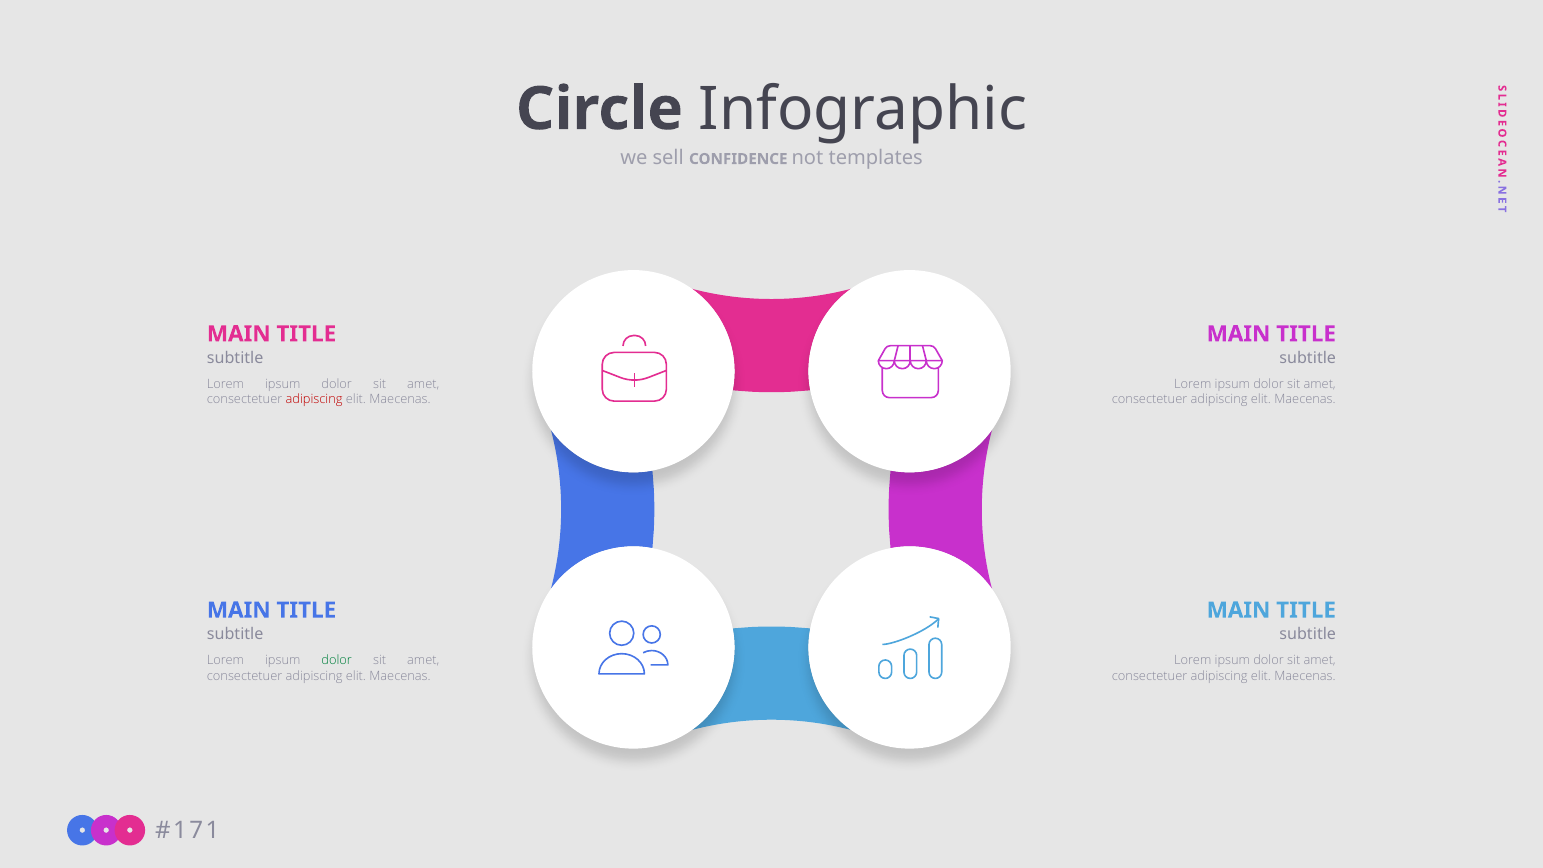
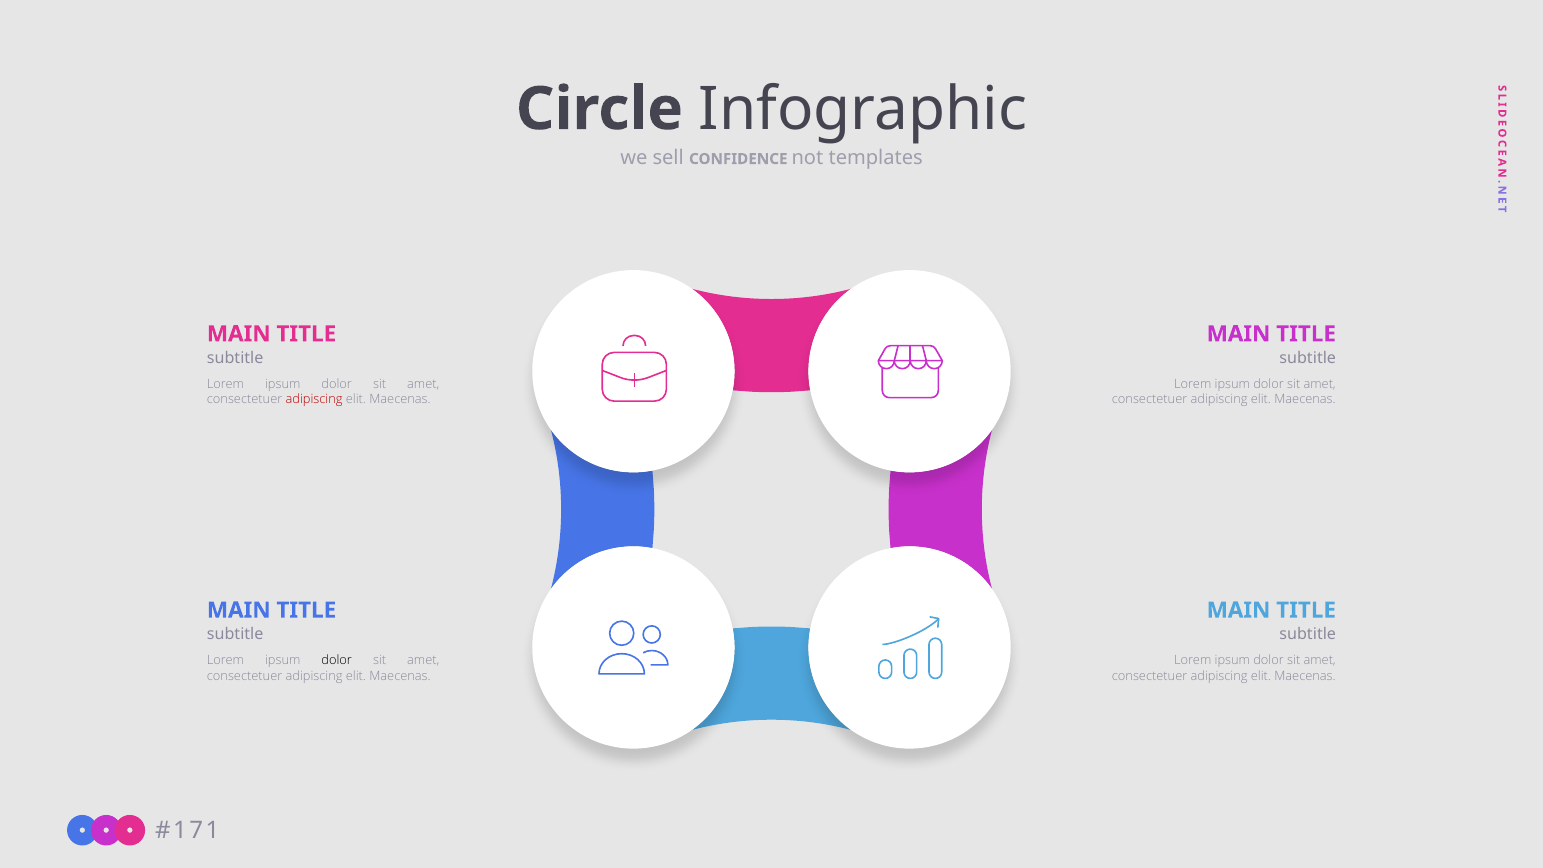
dolor colour: green -> black (337, 660)
